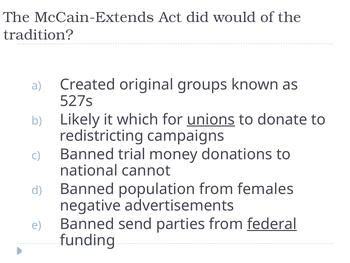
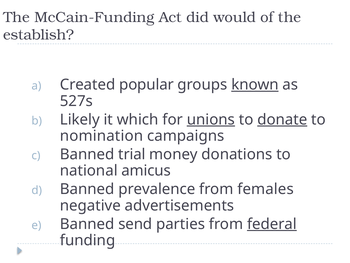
McCain-Extends: McCain-Extends -> McCain-Funding (94, 17)
tradition: tradition -> establish (39, 35)
original: original -> popular (146, 85)
known underline: none -> present (255, 85)
donate underline: none -> present (282, 119)
redistricting: redistricting -> nomination (102, 136)
cannot: cannot -> amicus (146, 170)
population: population -> prevalence (157, 189)
